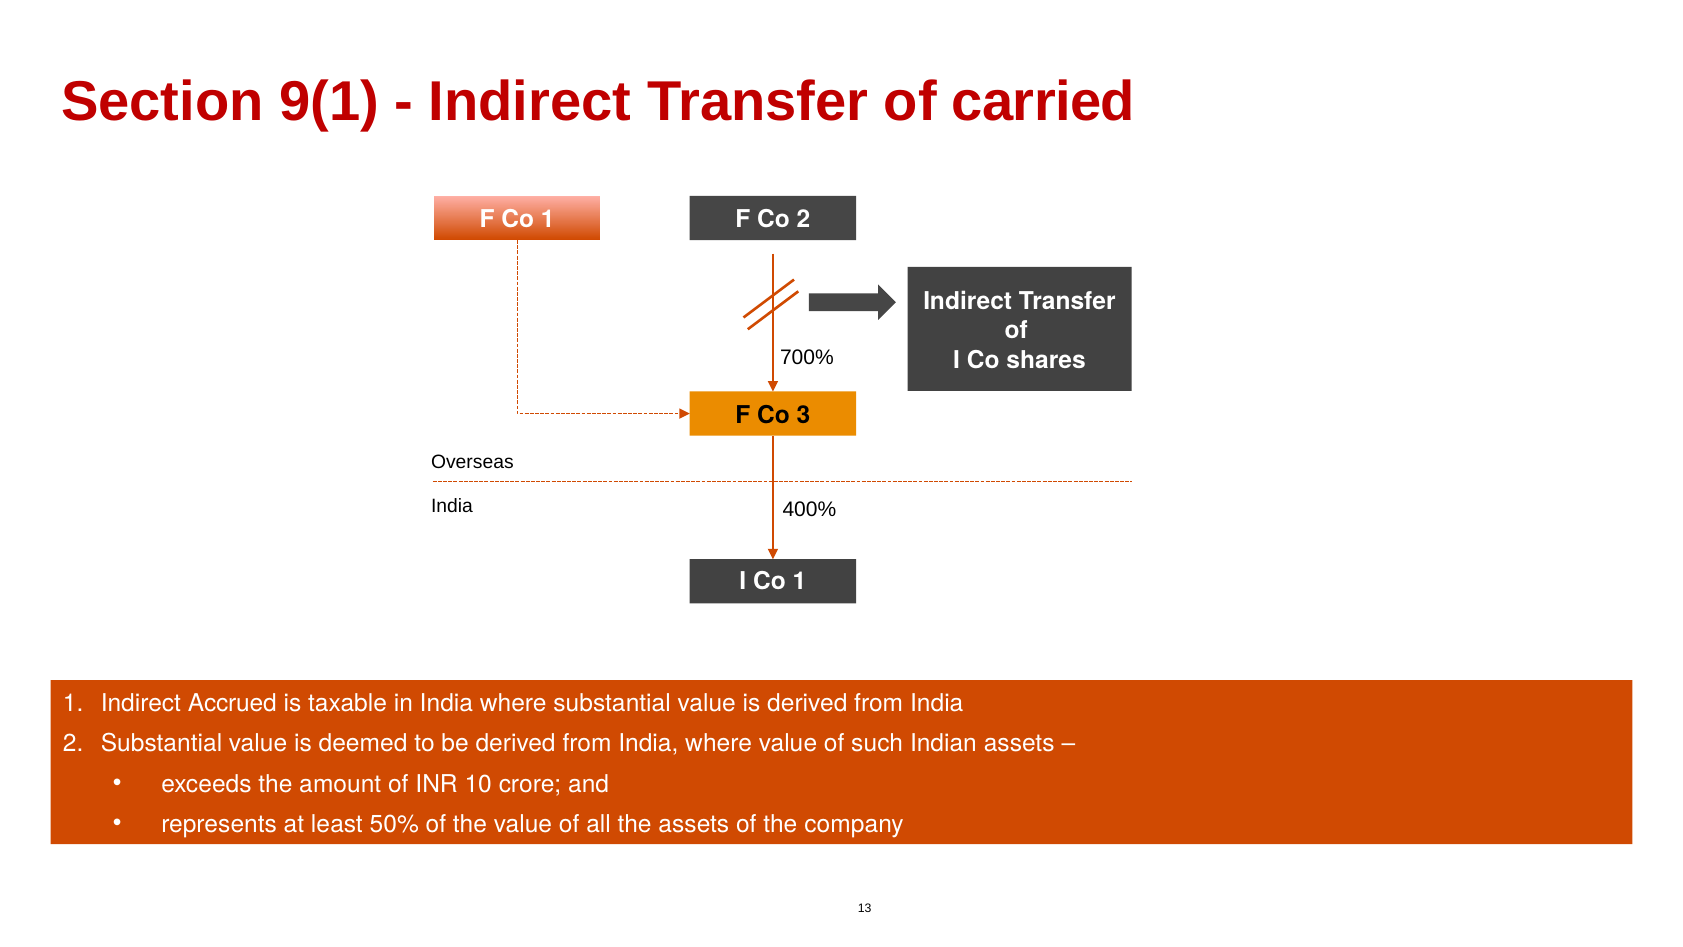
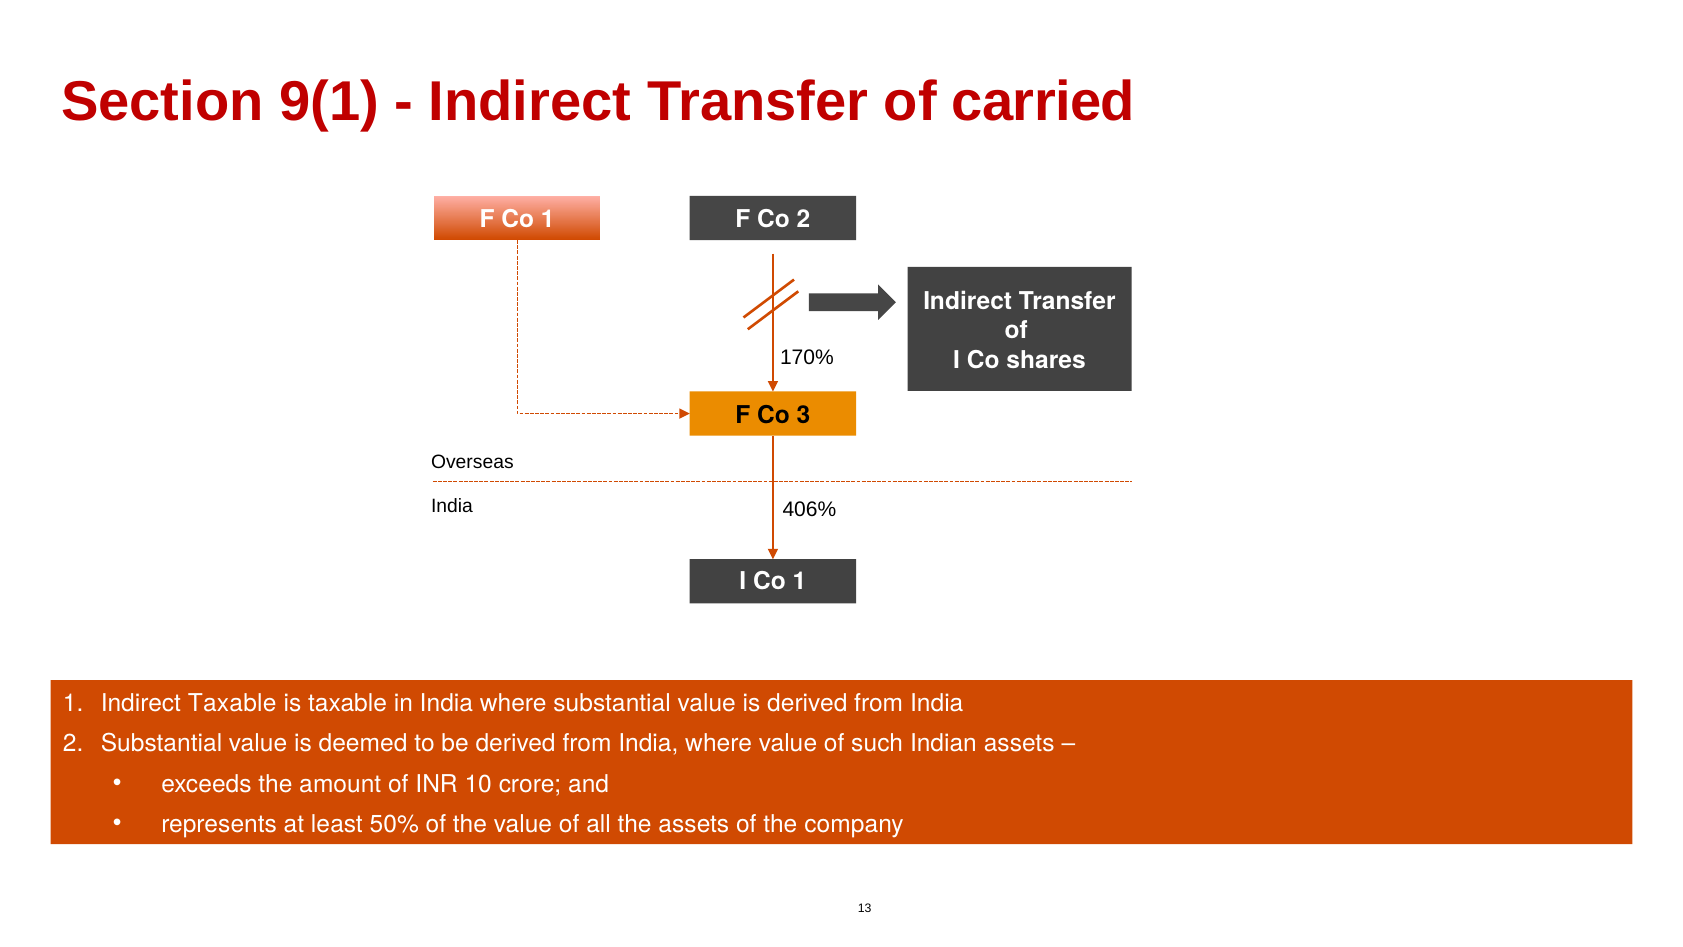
700%: 700% -> 170% (807, 357)
400%: 400% -> 406% (809, 510)
Indirect Accrued: Accrued -> Taxable (232, 704)
